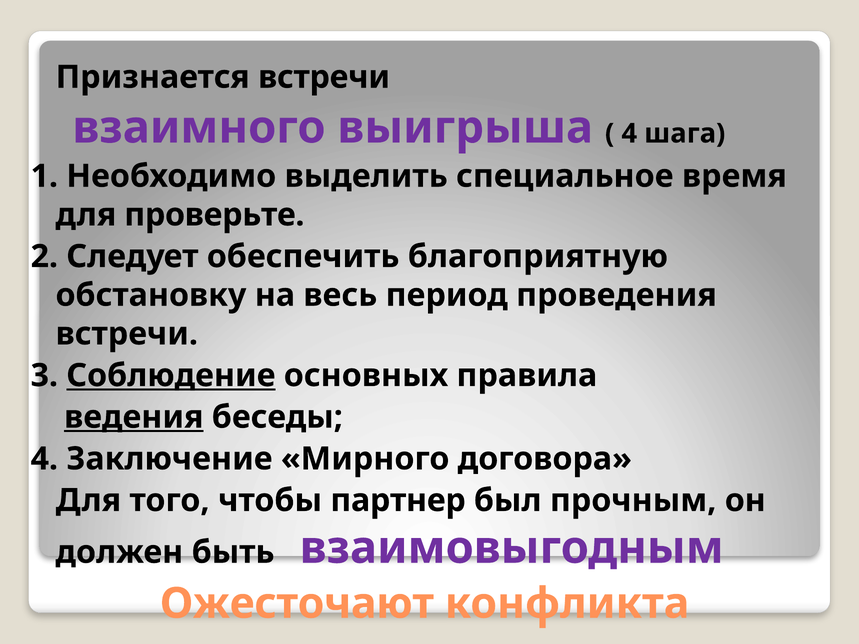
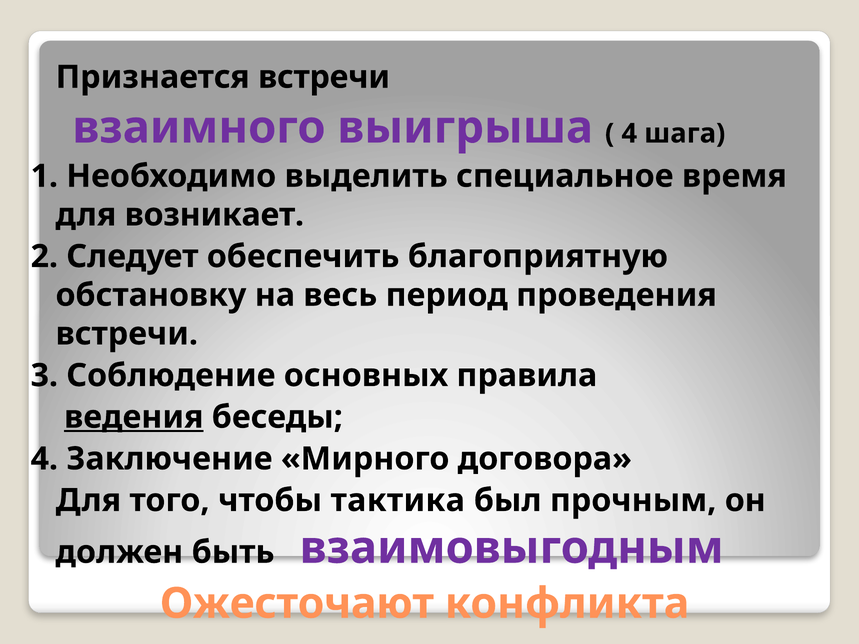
проверьте: проверьте -> возникает (214, 215)
Соблюдение underline: present -> none (171, 376)
партнер: партнер -> тактика (398, 501)
